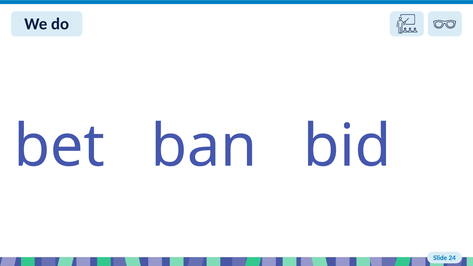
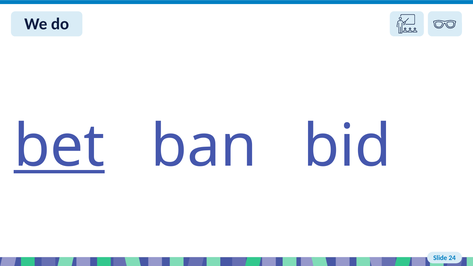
bet underline: none -> present (59, 146)
